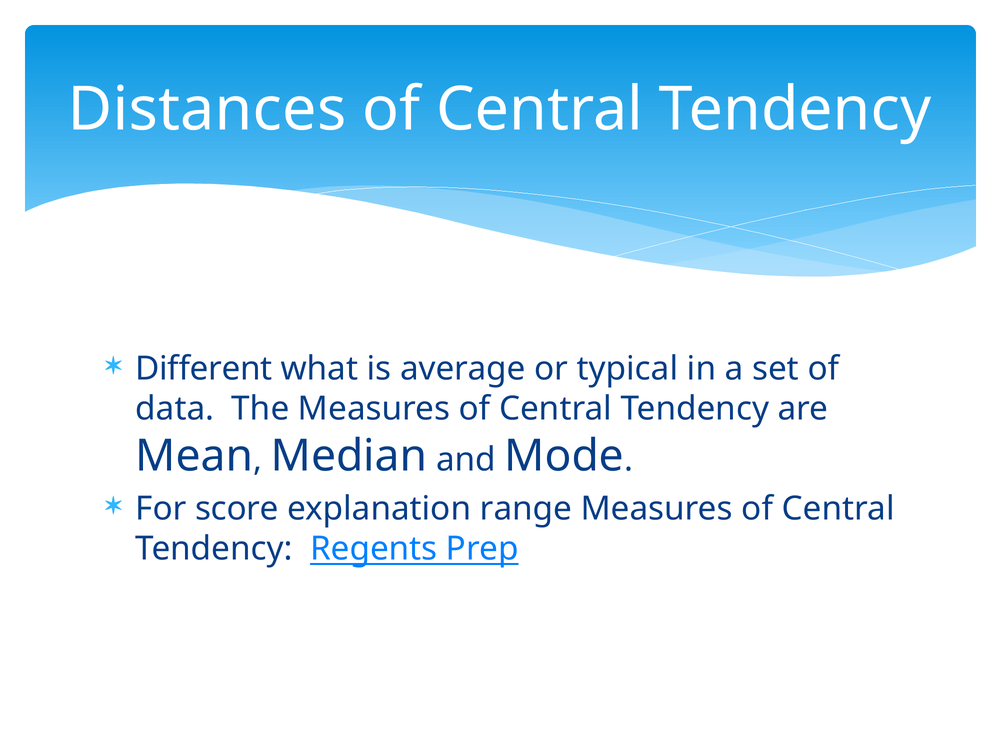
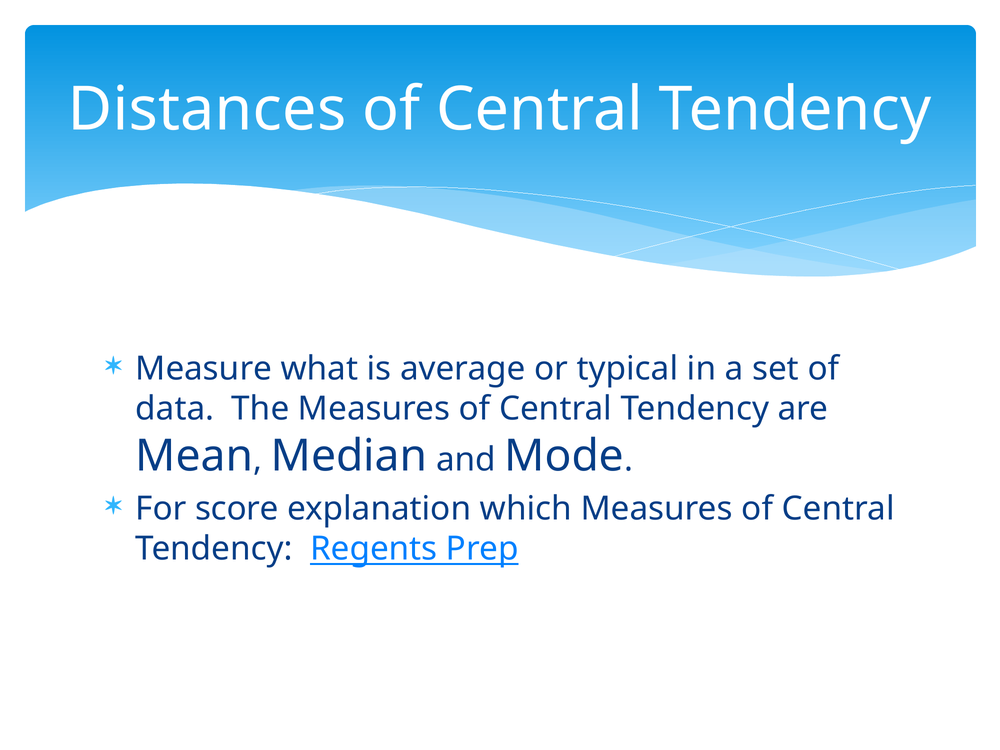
Different: Different -> Measure (204, 369)
range: range -> which (526, 509)
